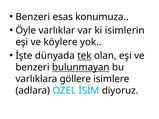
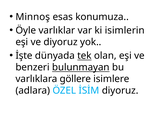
Benzeri: Benzeri -> Minnoş (33, 17)
ve köylere: köylere -> diyoruz (61, 42)
